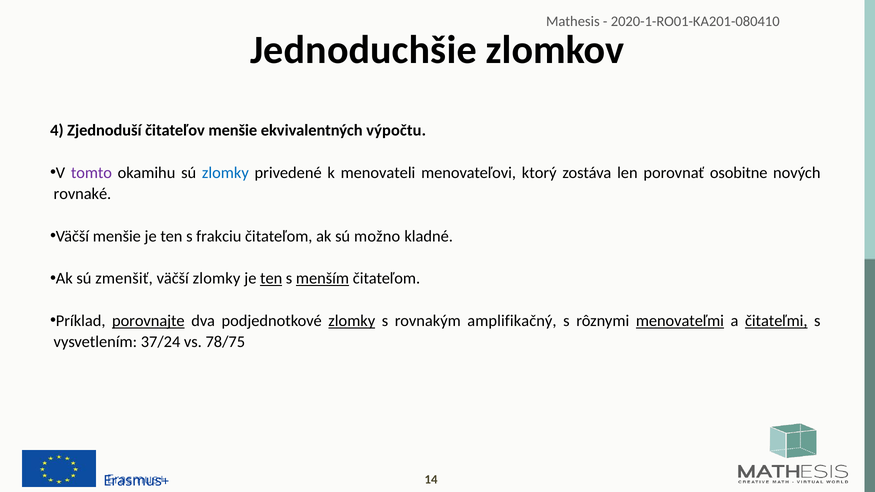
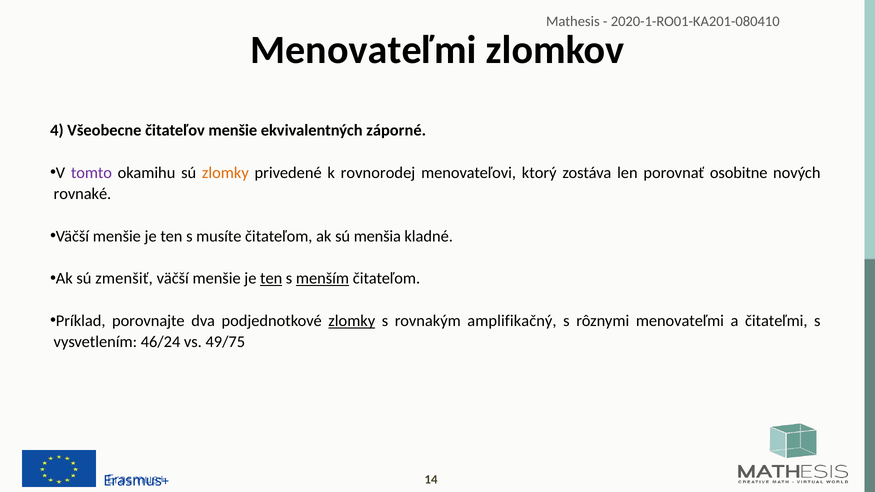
Jednoduchšie: Jednoduchšie -> Menovateľmi (363, 50)
Zjednoduší: Zjednoduší -> Všeobecne (104, 130)
výpočtu: výpočtu -> záporné (396, 130)
zlomky colour: blue -> orange (225, 173)
menovateli: menovateli -> rovnorodej (378, 173)
frakciu: frakciu -> musíte (219, 236)
možno: možno -> menšia (377, 236)
zlomky: zlomky -> menšie (217, 279)
porovnajte underline: present -> none (148, 321)
menovateľmi underline: present -> none (680, 321)
čitateľmi underline: present -> none (776, 321)
37/24: 37/24 -> 46/24 (161, 342)
78/75: 78/75 -> 49/75 (225, 342)
